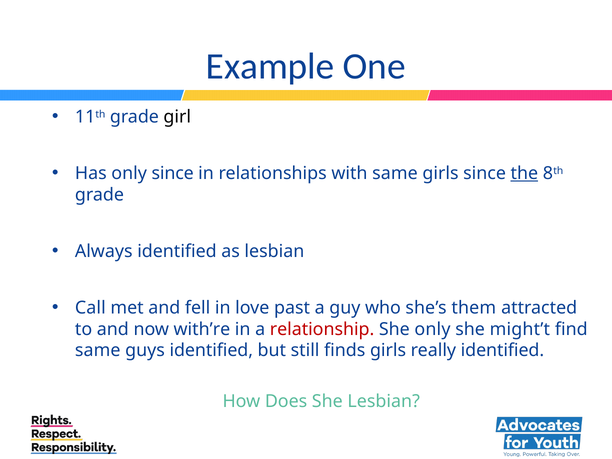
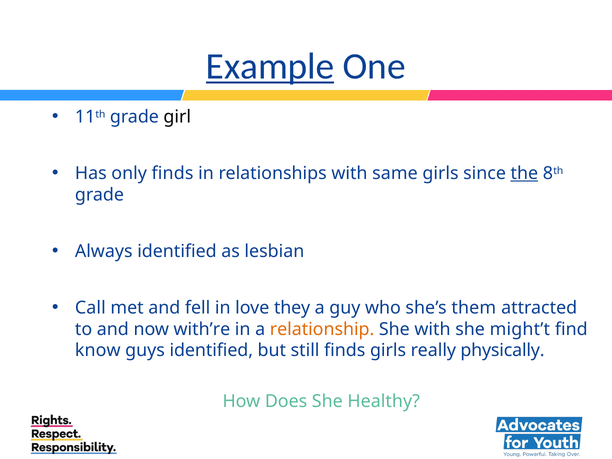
Example underline: none -> present (270, 66)
only since: since -> finds (173, 173)
past: past -> they (292, 308)
relationship colour: red -> orange (322, 329)
She only: only -> with (433, 329)
same: same -> know (98, 351)
really identified: identified -> physically (502, 351)
She Lesbian: Lesbian -> Healthy (384, 402)
